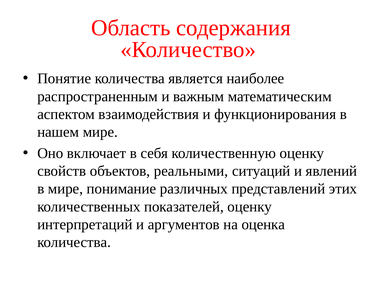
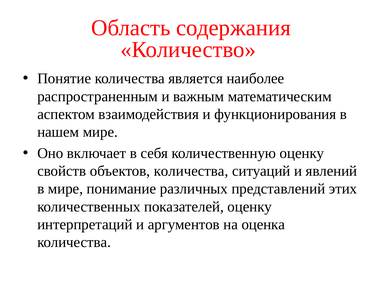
объектов реальными: реальными -> количества (191, 171)
